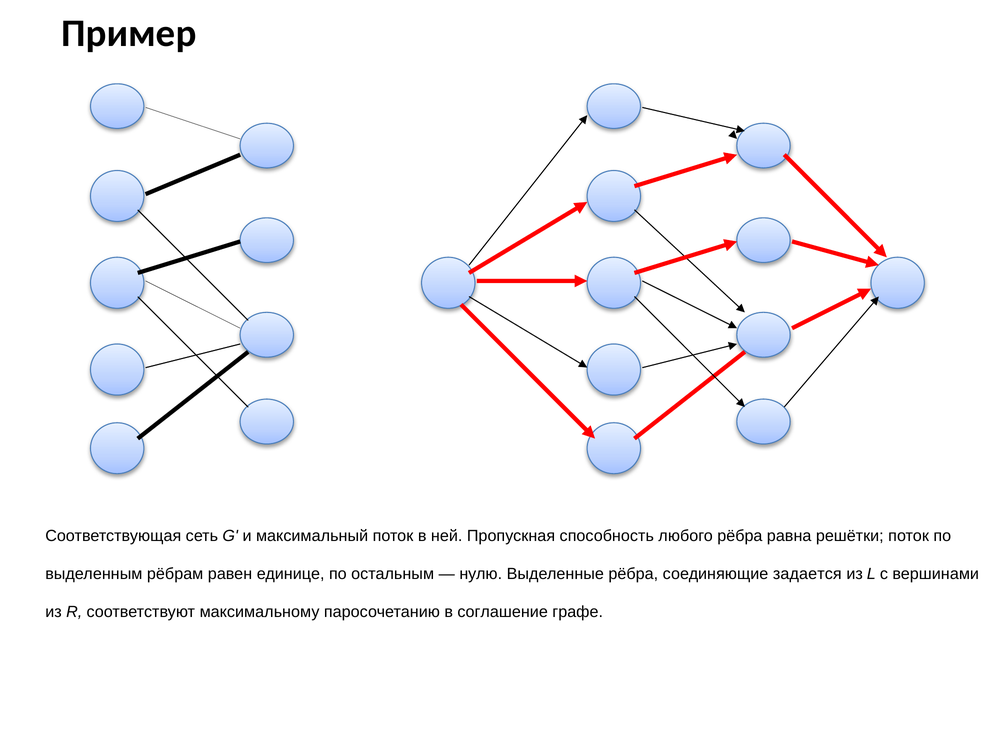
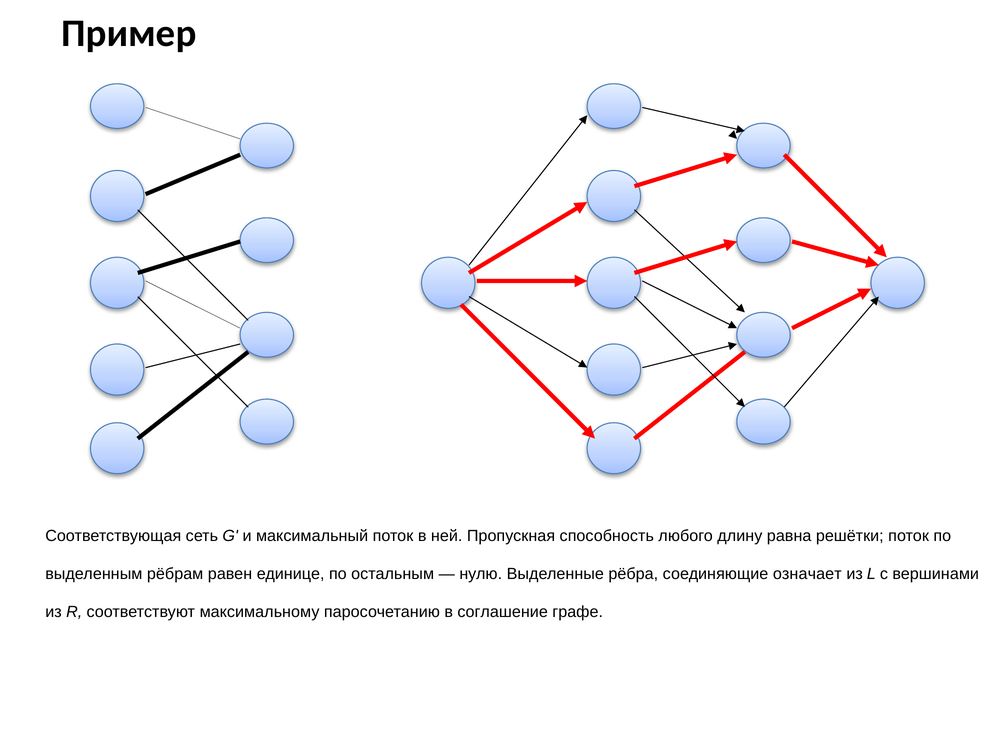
любого рёбра: рёбра -> длину (740, 536)
задается: задается -> означает (807, 574)
